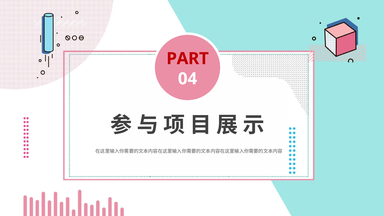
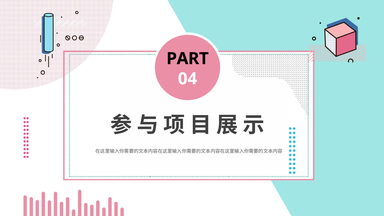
PART colour: red -> black (188, 59)
